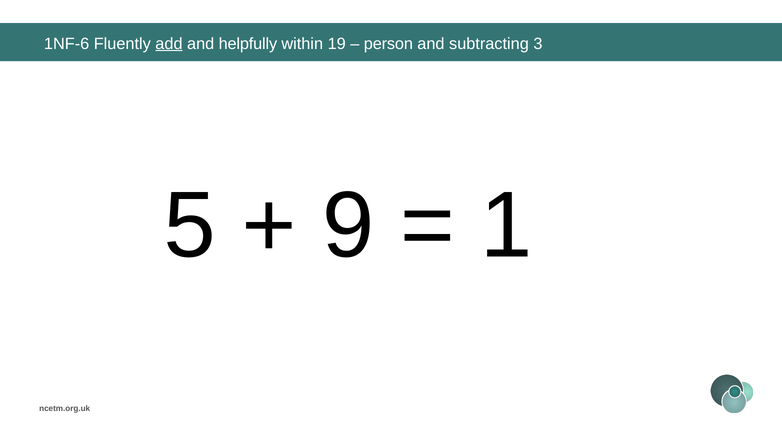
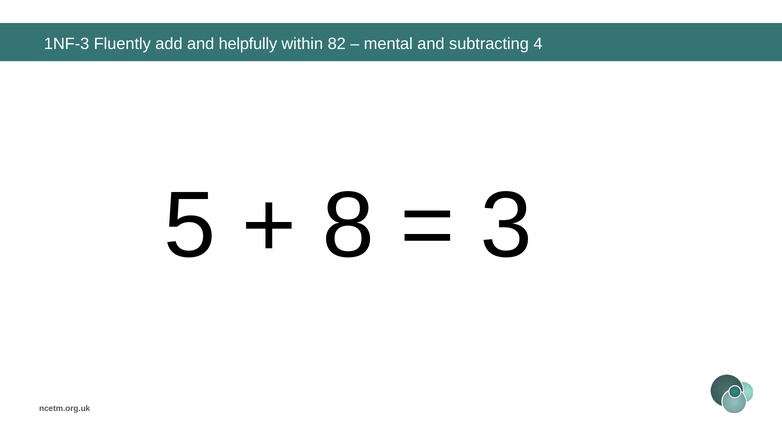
1NF-6: 1NF-6 -> 1NF-3 (67, 44)
add underline: present -> none (169, 44)
19: 19 -> 82 (337, 44)
person: person -> mental (388, 44)
3: 3 -> 4 (538, 44)
9: 9 -> 8 (348, 226)
1: 1 -> 3 (507, 226)
